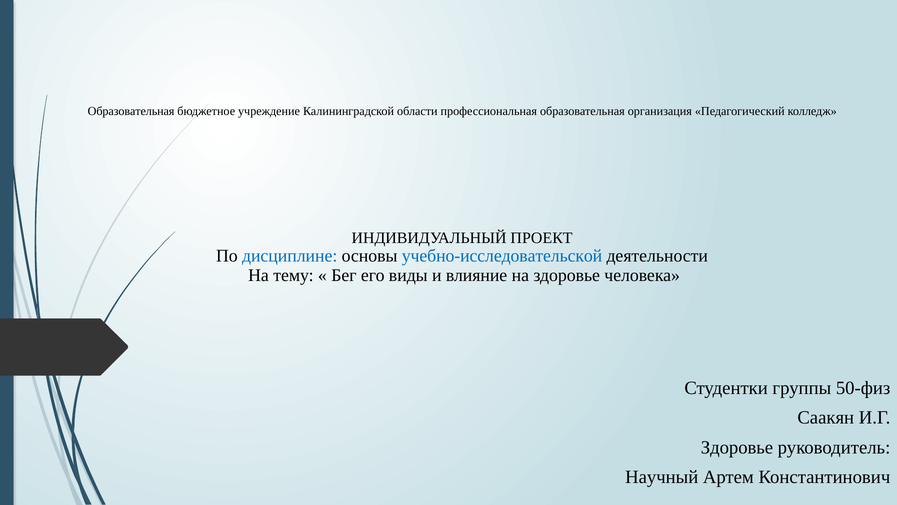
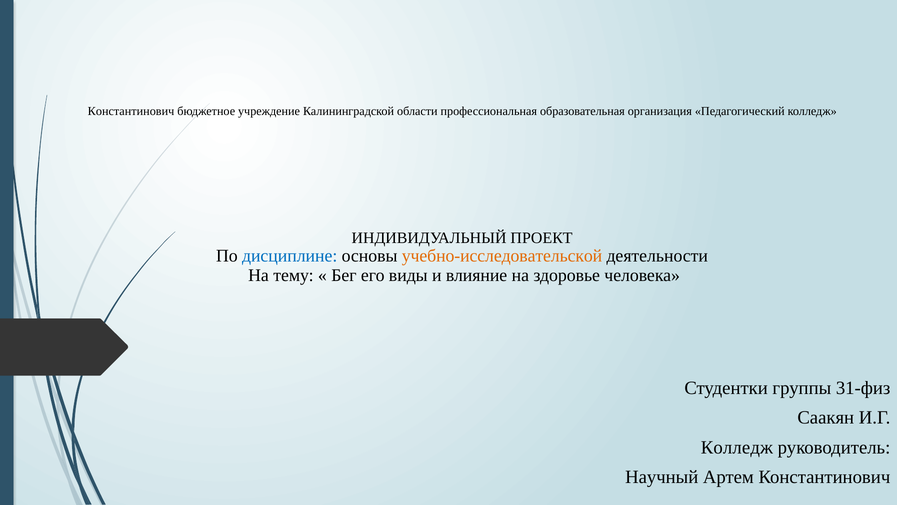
Образовательная: Образовательная -> Константинович (131, 111)
учебно-исследовательской colour: blue -> orange (502, 256)
50-физ: 50-физ -> 31-физ (863, 388)
Здоровье: Здоровье -> Колледж (737, 447)
